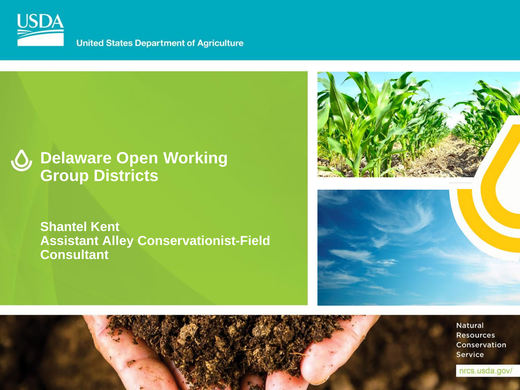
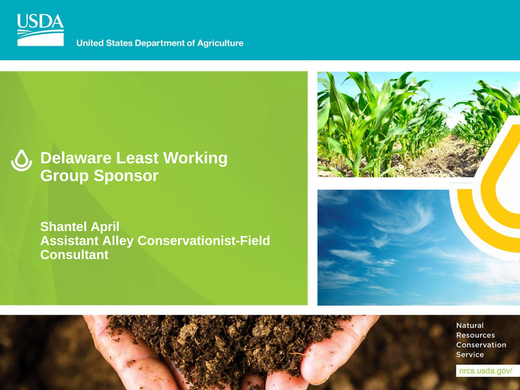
Open: Open -> Least (137, 158)
Districts: Districts -> Sponsor (126, 176)
Kent: Kent -> April (105, 227)
